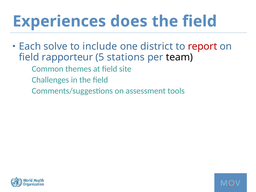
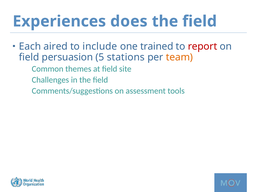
solve: solve -> aired (56, 46)
district: district -> trained (157, 46)
rapporteur: rapporteur -> persuasion (67, 57)
team colour: black -> orange (179, 57)
